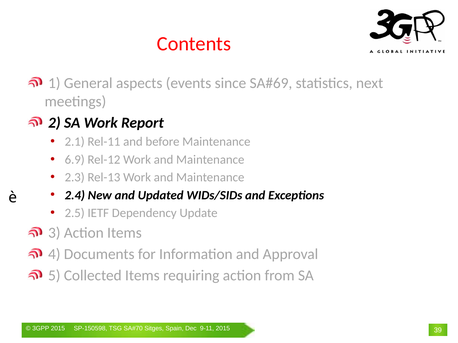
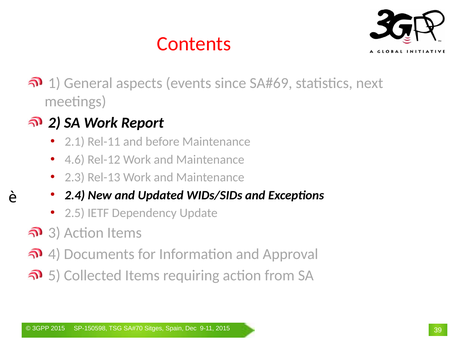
6.9: 6.9 -> 4.6 (75, 160)
